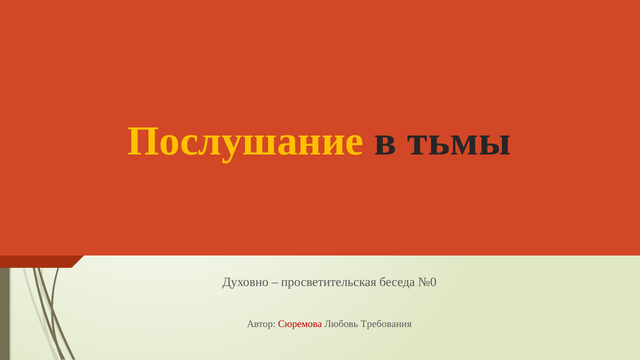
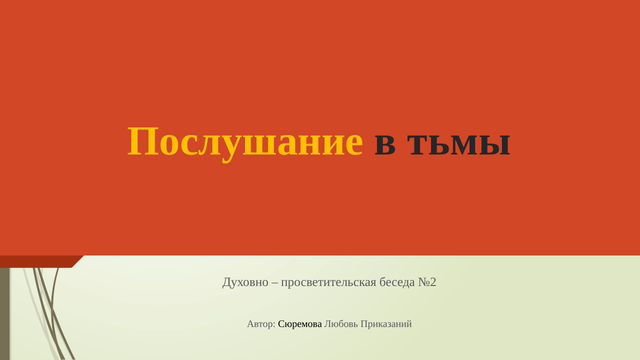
№0: №0 -> №2 (427, 282)
Сюремова colour: red -> black (300, 324)
Требования: Требования -> Приказаний (386, 324)
